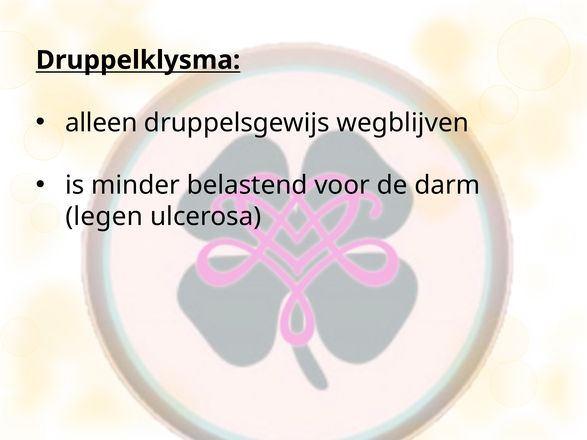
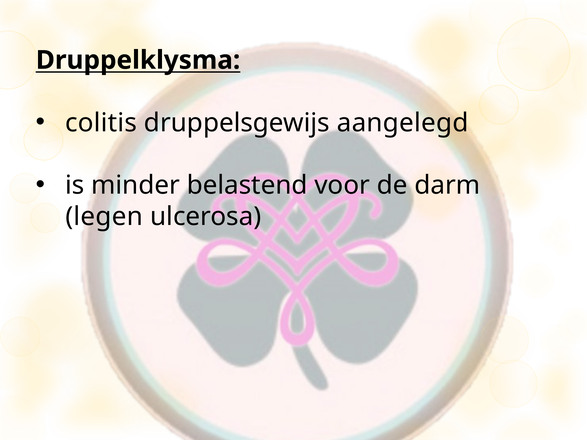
alleen: alleen -> colitis (101, 123)
wegblijven: wegblijven -> aangelegd (403, 123)
